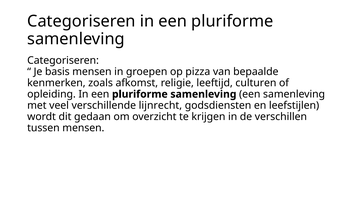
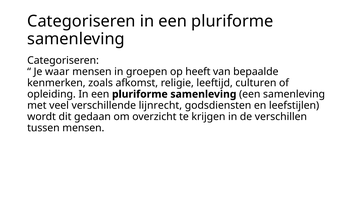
basis: basis -> waar (57, 72)
pizza: pizza -> heeft (198, 72)
